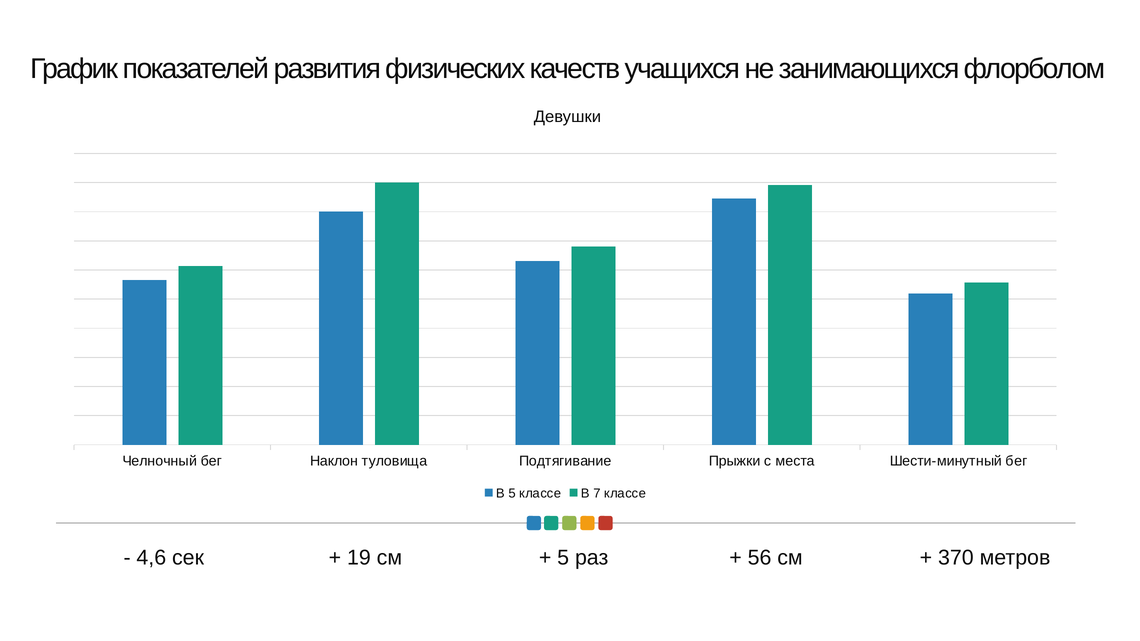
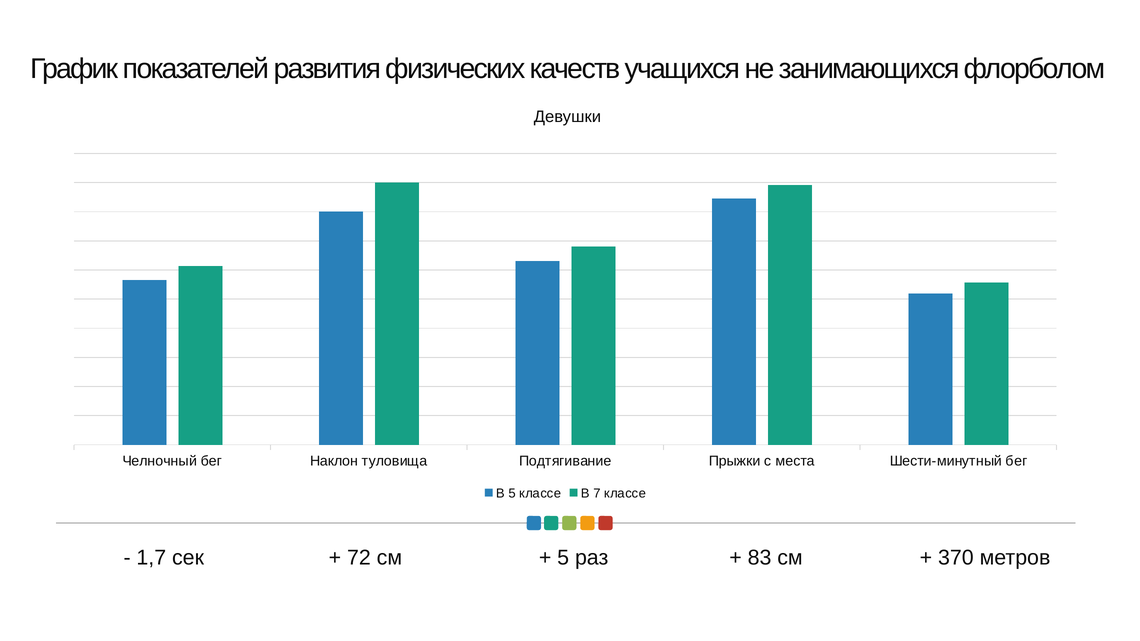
4,6: 4,6 -> 1,7 (151, 558)
19: 19 -> 72 (359, 558)
56: 56 -> 83 (760, 558)
